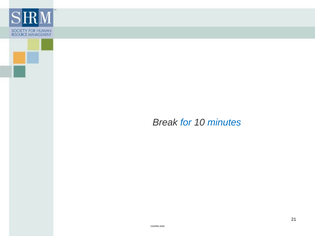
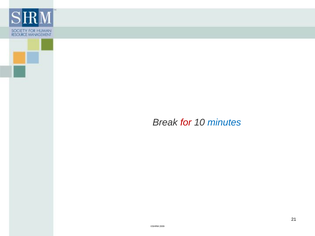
for colour: blue -> red (186, 123)
